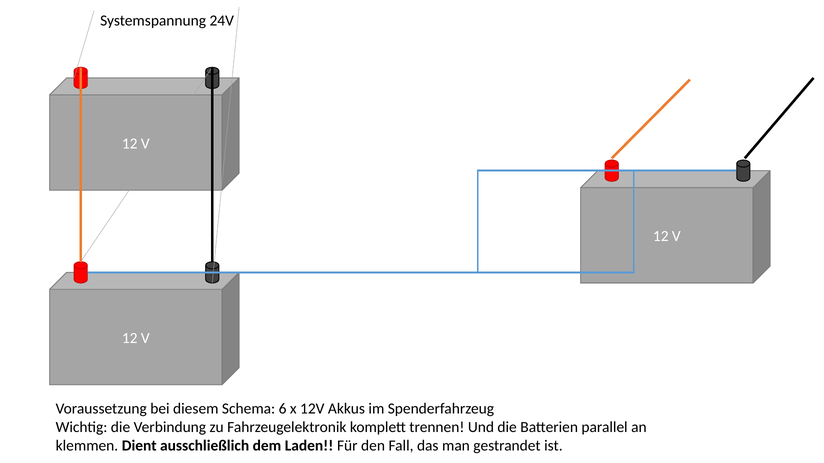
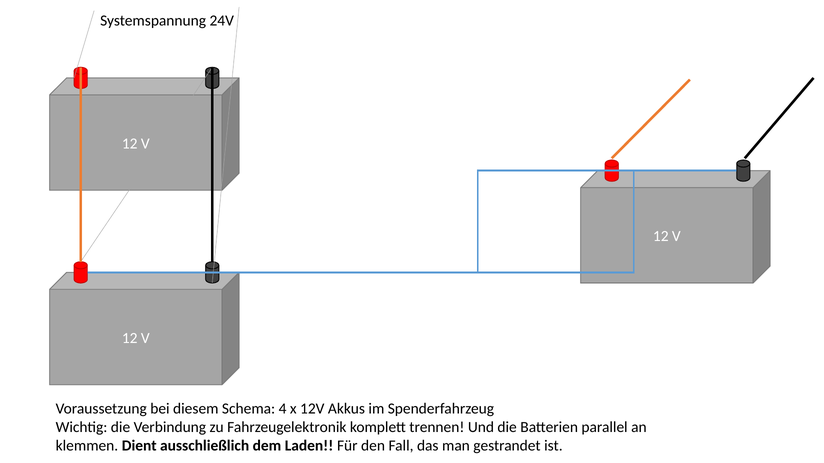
6: 6 -> 4 (283, 409)
